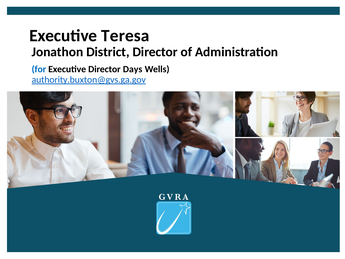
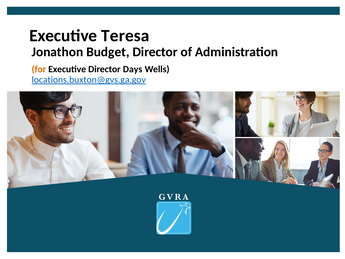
District: District -> Budget (108, 52)
for colour: blue -> orange (39, 69)
authority.buxton@gvs.ga.gov: authority.buxton@gvs.ga.gov -> locations.buxton@gvs.ga.gov (89, 80)
